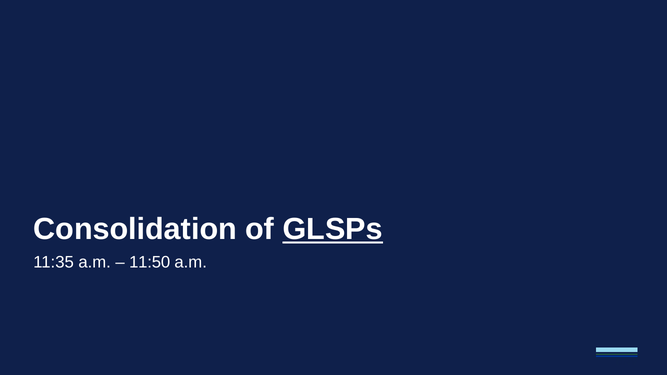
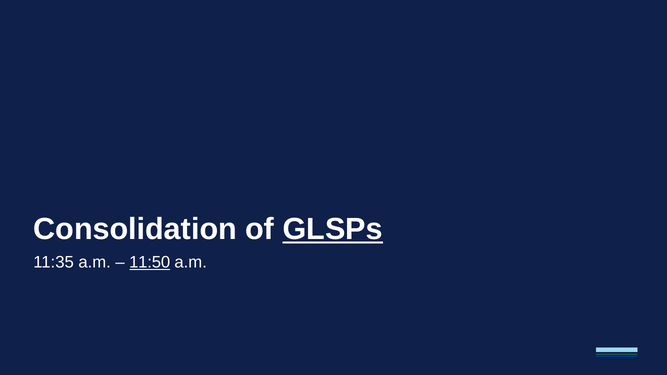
11:50 underline: none -> present (150, 262)
